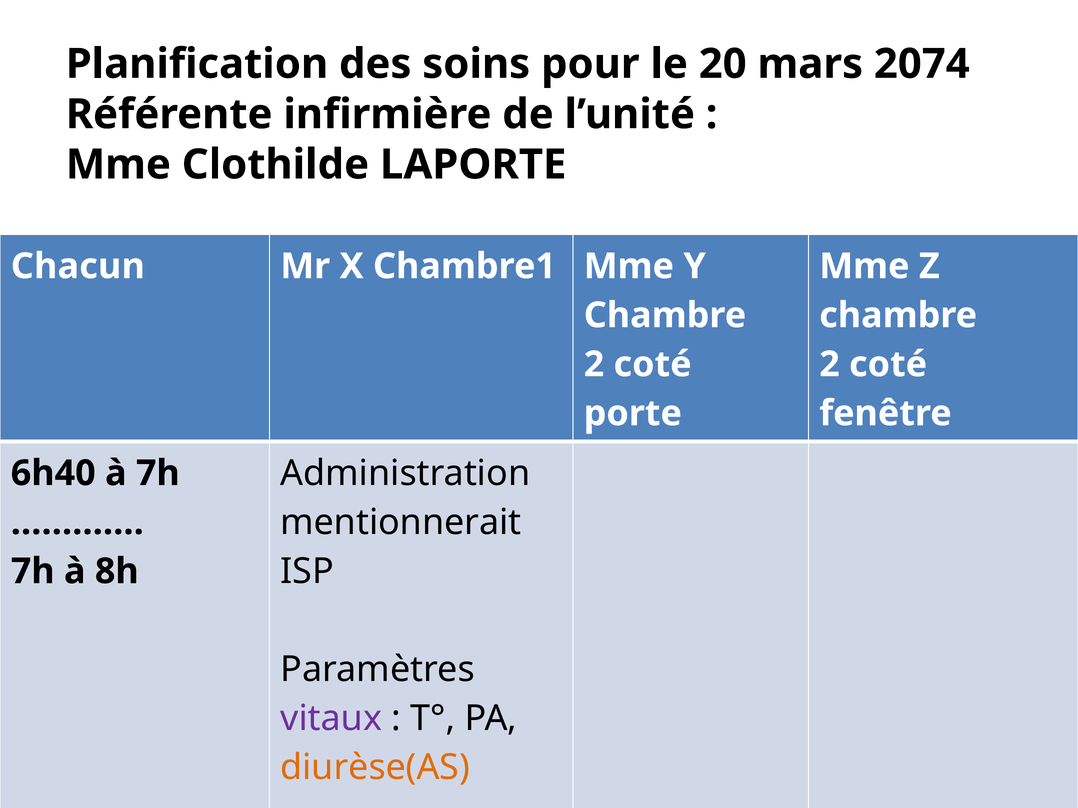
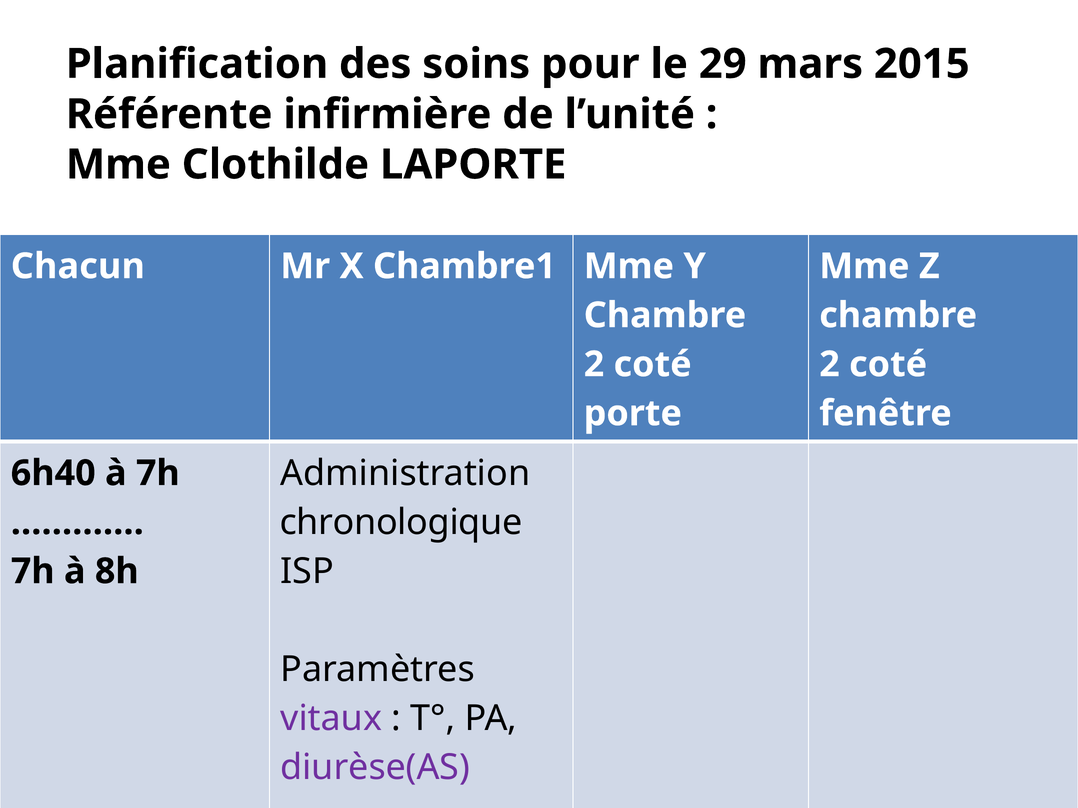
20: 20 -> 29 (723, 64)
2074: 2074 -> 2015 (922, 64)
mentionnerait: mentionnerait -> chronologique (401, 523)
diurèse(AS colour: orange -> purple (375, 768)
